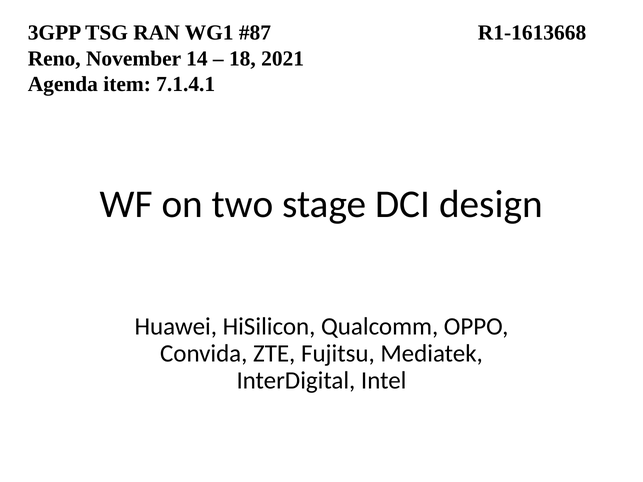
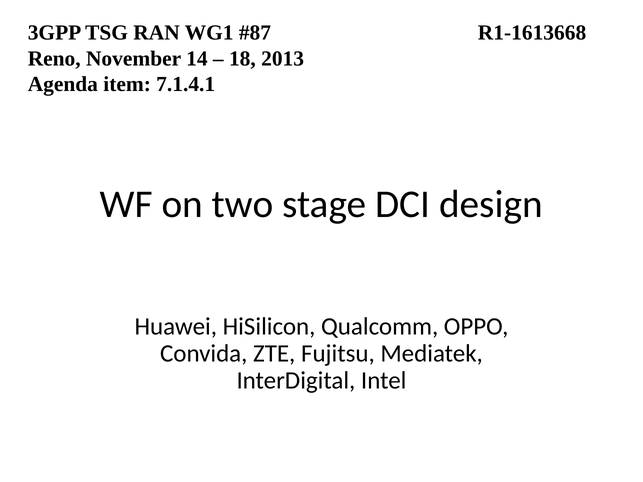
2021: 2021 -> 2013 (283, 59)
